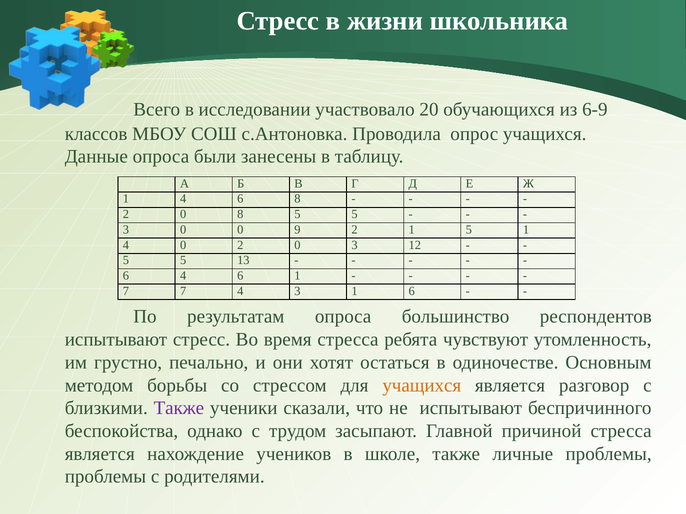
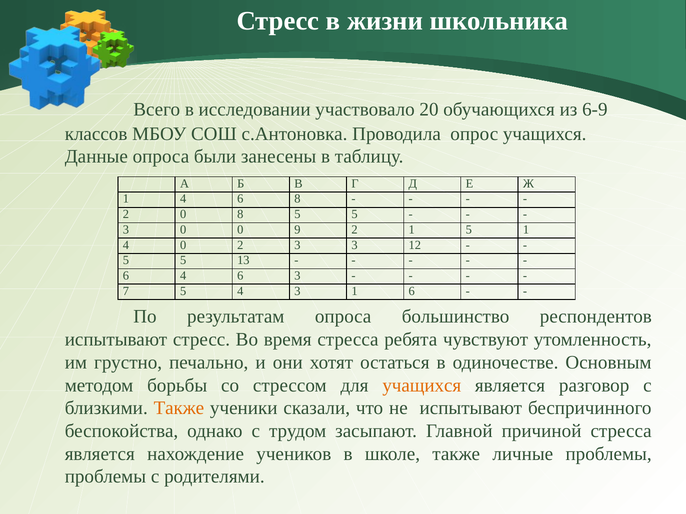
0 2 0: 0 -> 3 (297, 245)
6 1: 1 -> 3 (297, 276)
7 7: 7 -> 5 (183, 291)
Также colour: purple -> orange (179, 408)
